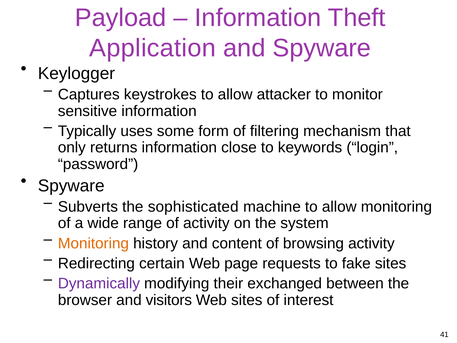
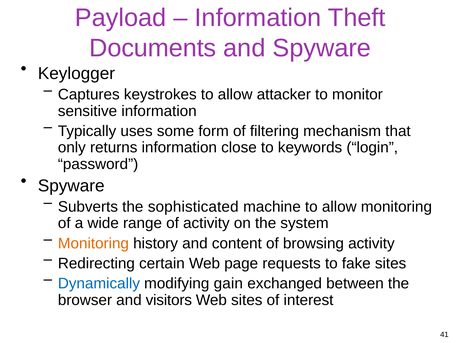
Application: Application -> Documents (153, 48)
Dynamically colour: purple -> blue (99, 283)
their: their -> gain (228, 283)
